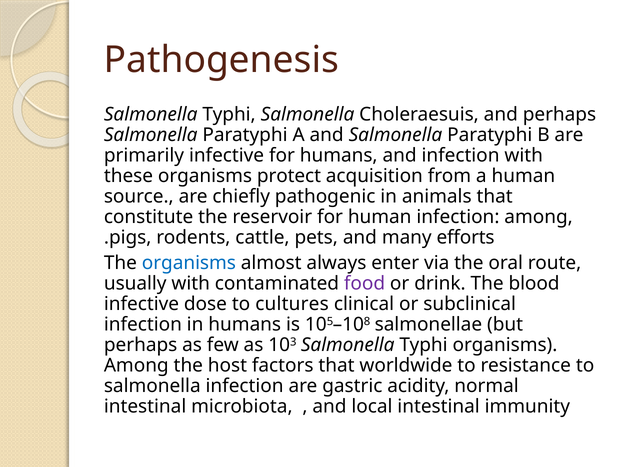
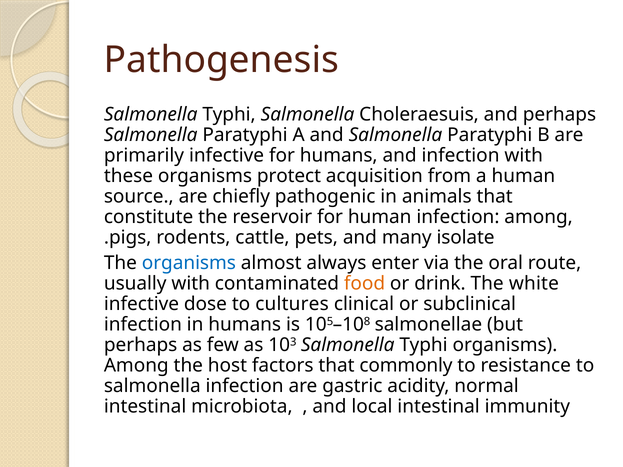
efforts: efforts -> isolate (466, 238)
food colour: purple -> orange (365, 284)
blood: blood -> white (534, 284)
worldwide: worldwide -> commonly (406, 366)
